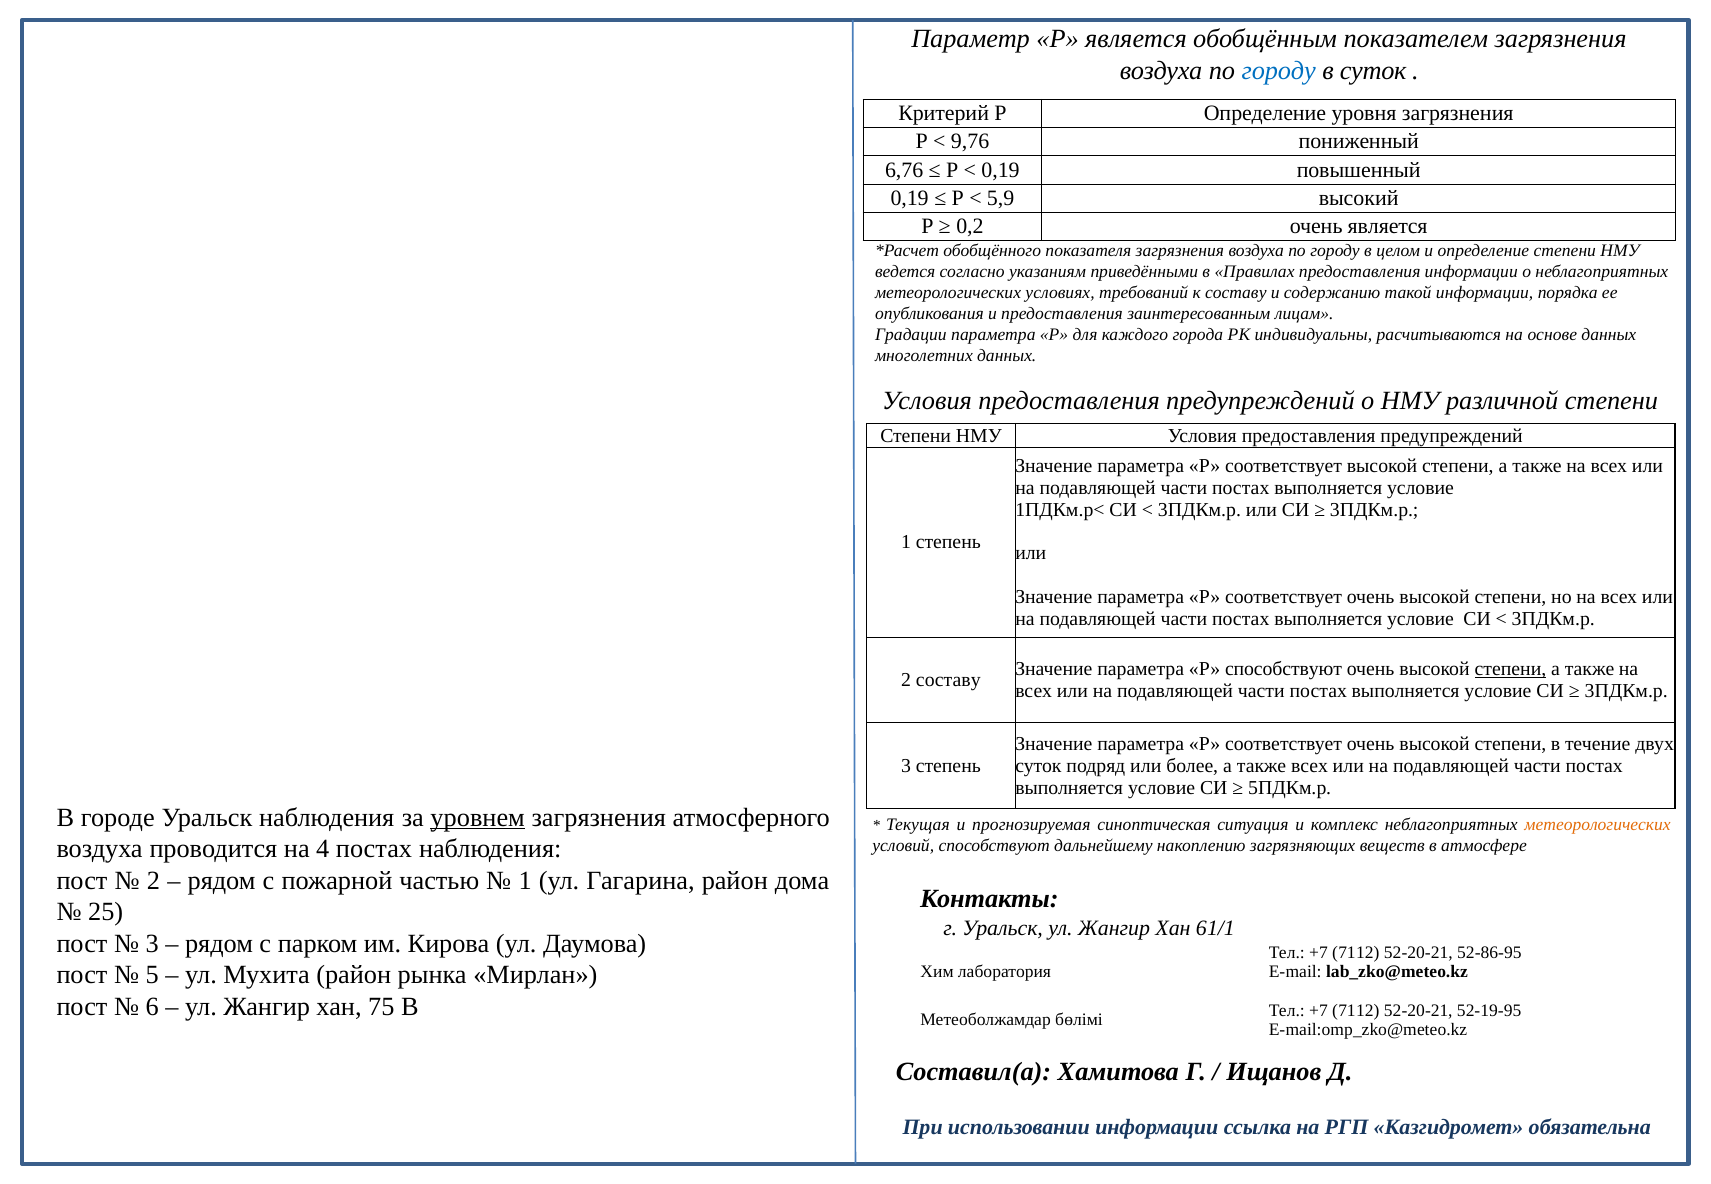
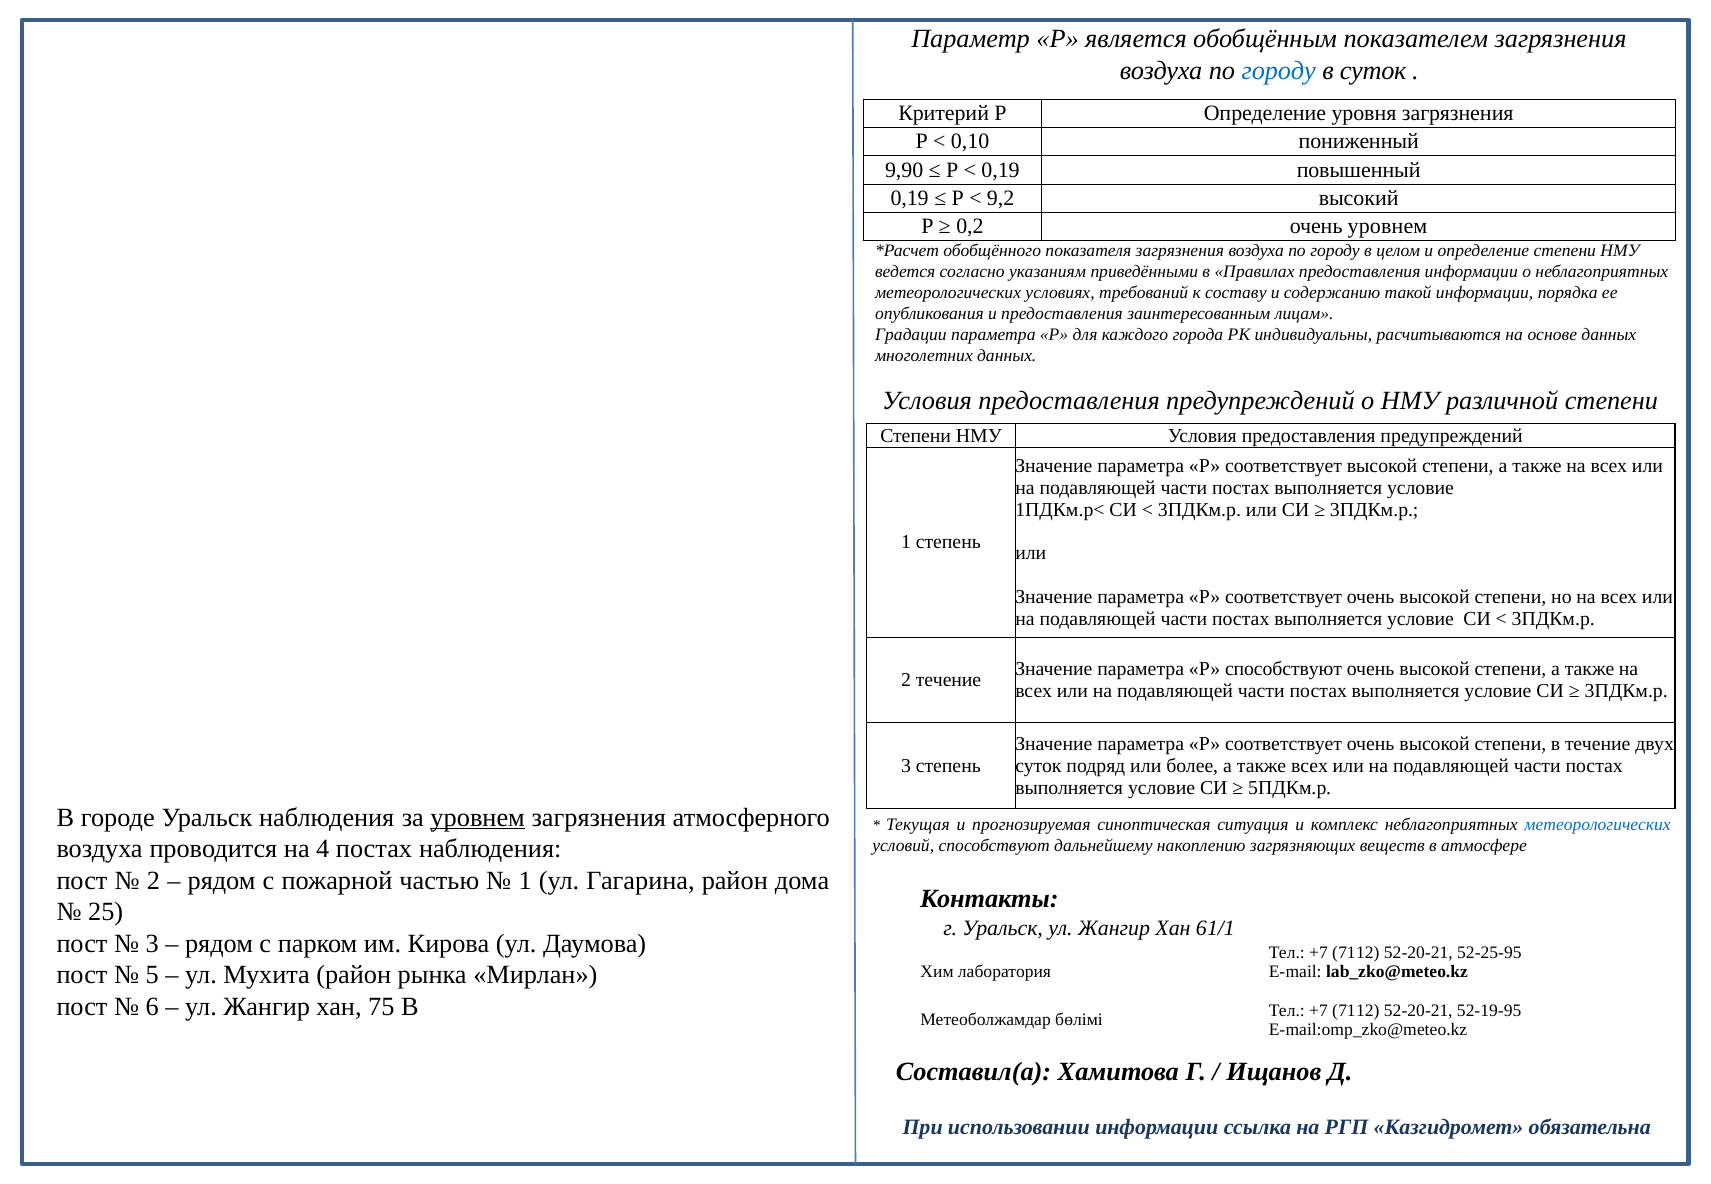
9,76: 9,76 -> 0,10 (970, 142)
6,76: 6,76 -> 9,90 (904, 170)
5,9: 5,9 -> 9,2 (1001, 198)
очень является: является -> уровнем (1388, 226)
степени underline: present -> none (1510, 670)
2 составу: составу -> течение (948, 680)
метеорологических colour: orange -> blue (1598, 825)
52-86-95: 52-86-95 -> 52-25-95 (1489, 953)
